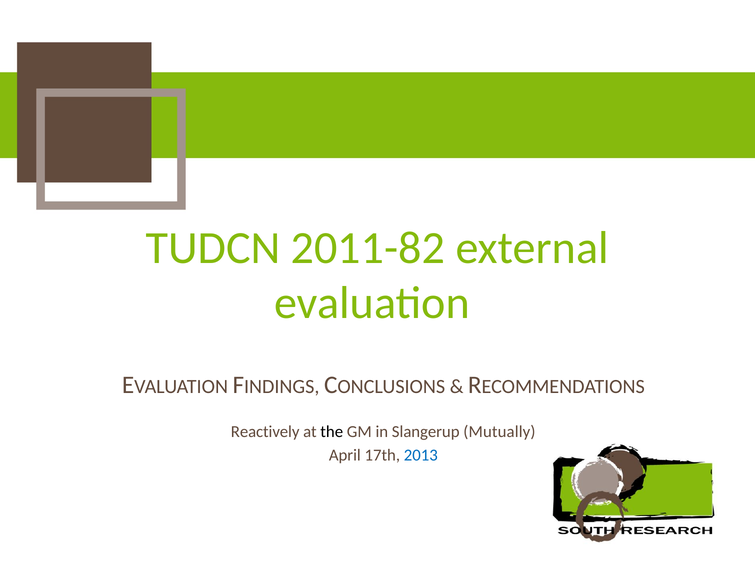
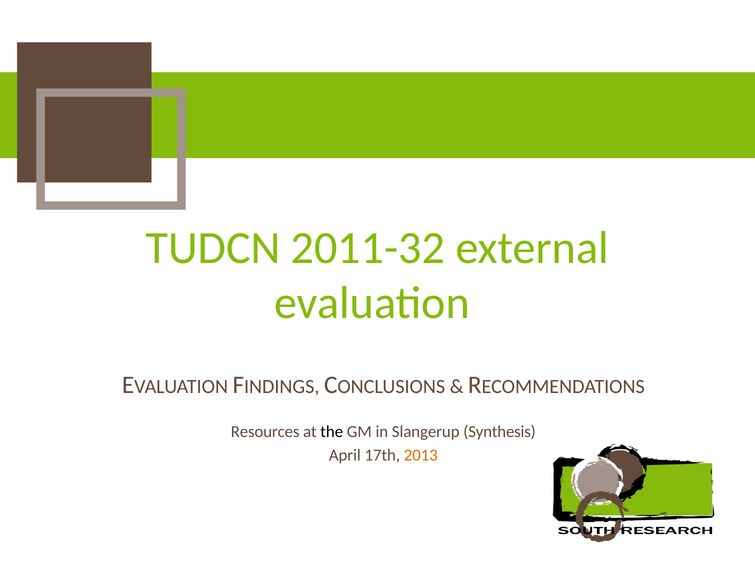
2011-82: 2011-82 -> 2011-32 (368, 248)
Reactively: Reactively -> Resources (265, 432)
Mutually: Mutually -> Synthesis (500, 432)
2013 colour: blue -> orange (421, 455)
